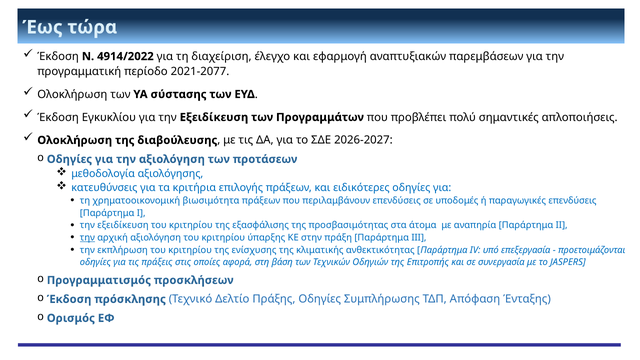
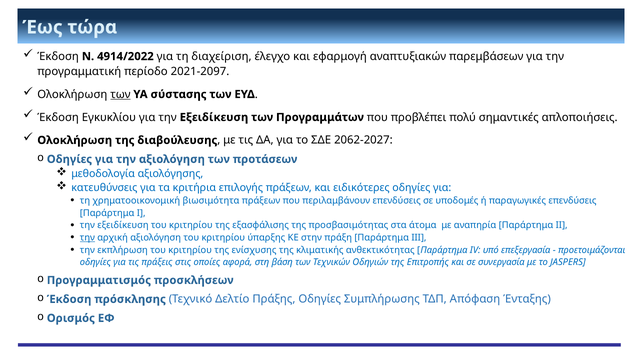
2021-2077: 2021-2077 -> 2021-2097 (200, 71)
των underline: none -> present (120, 94)
2026-2027: 2026-2027 -> 2062-2027 (363, 140)
